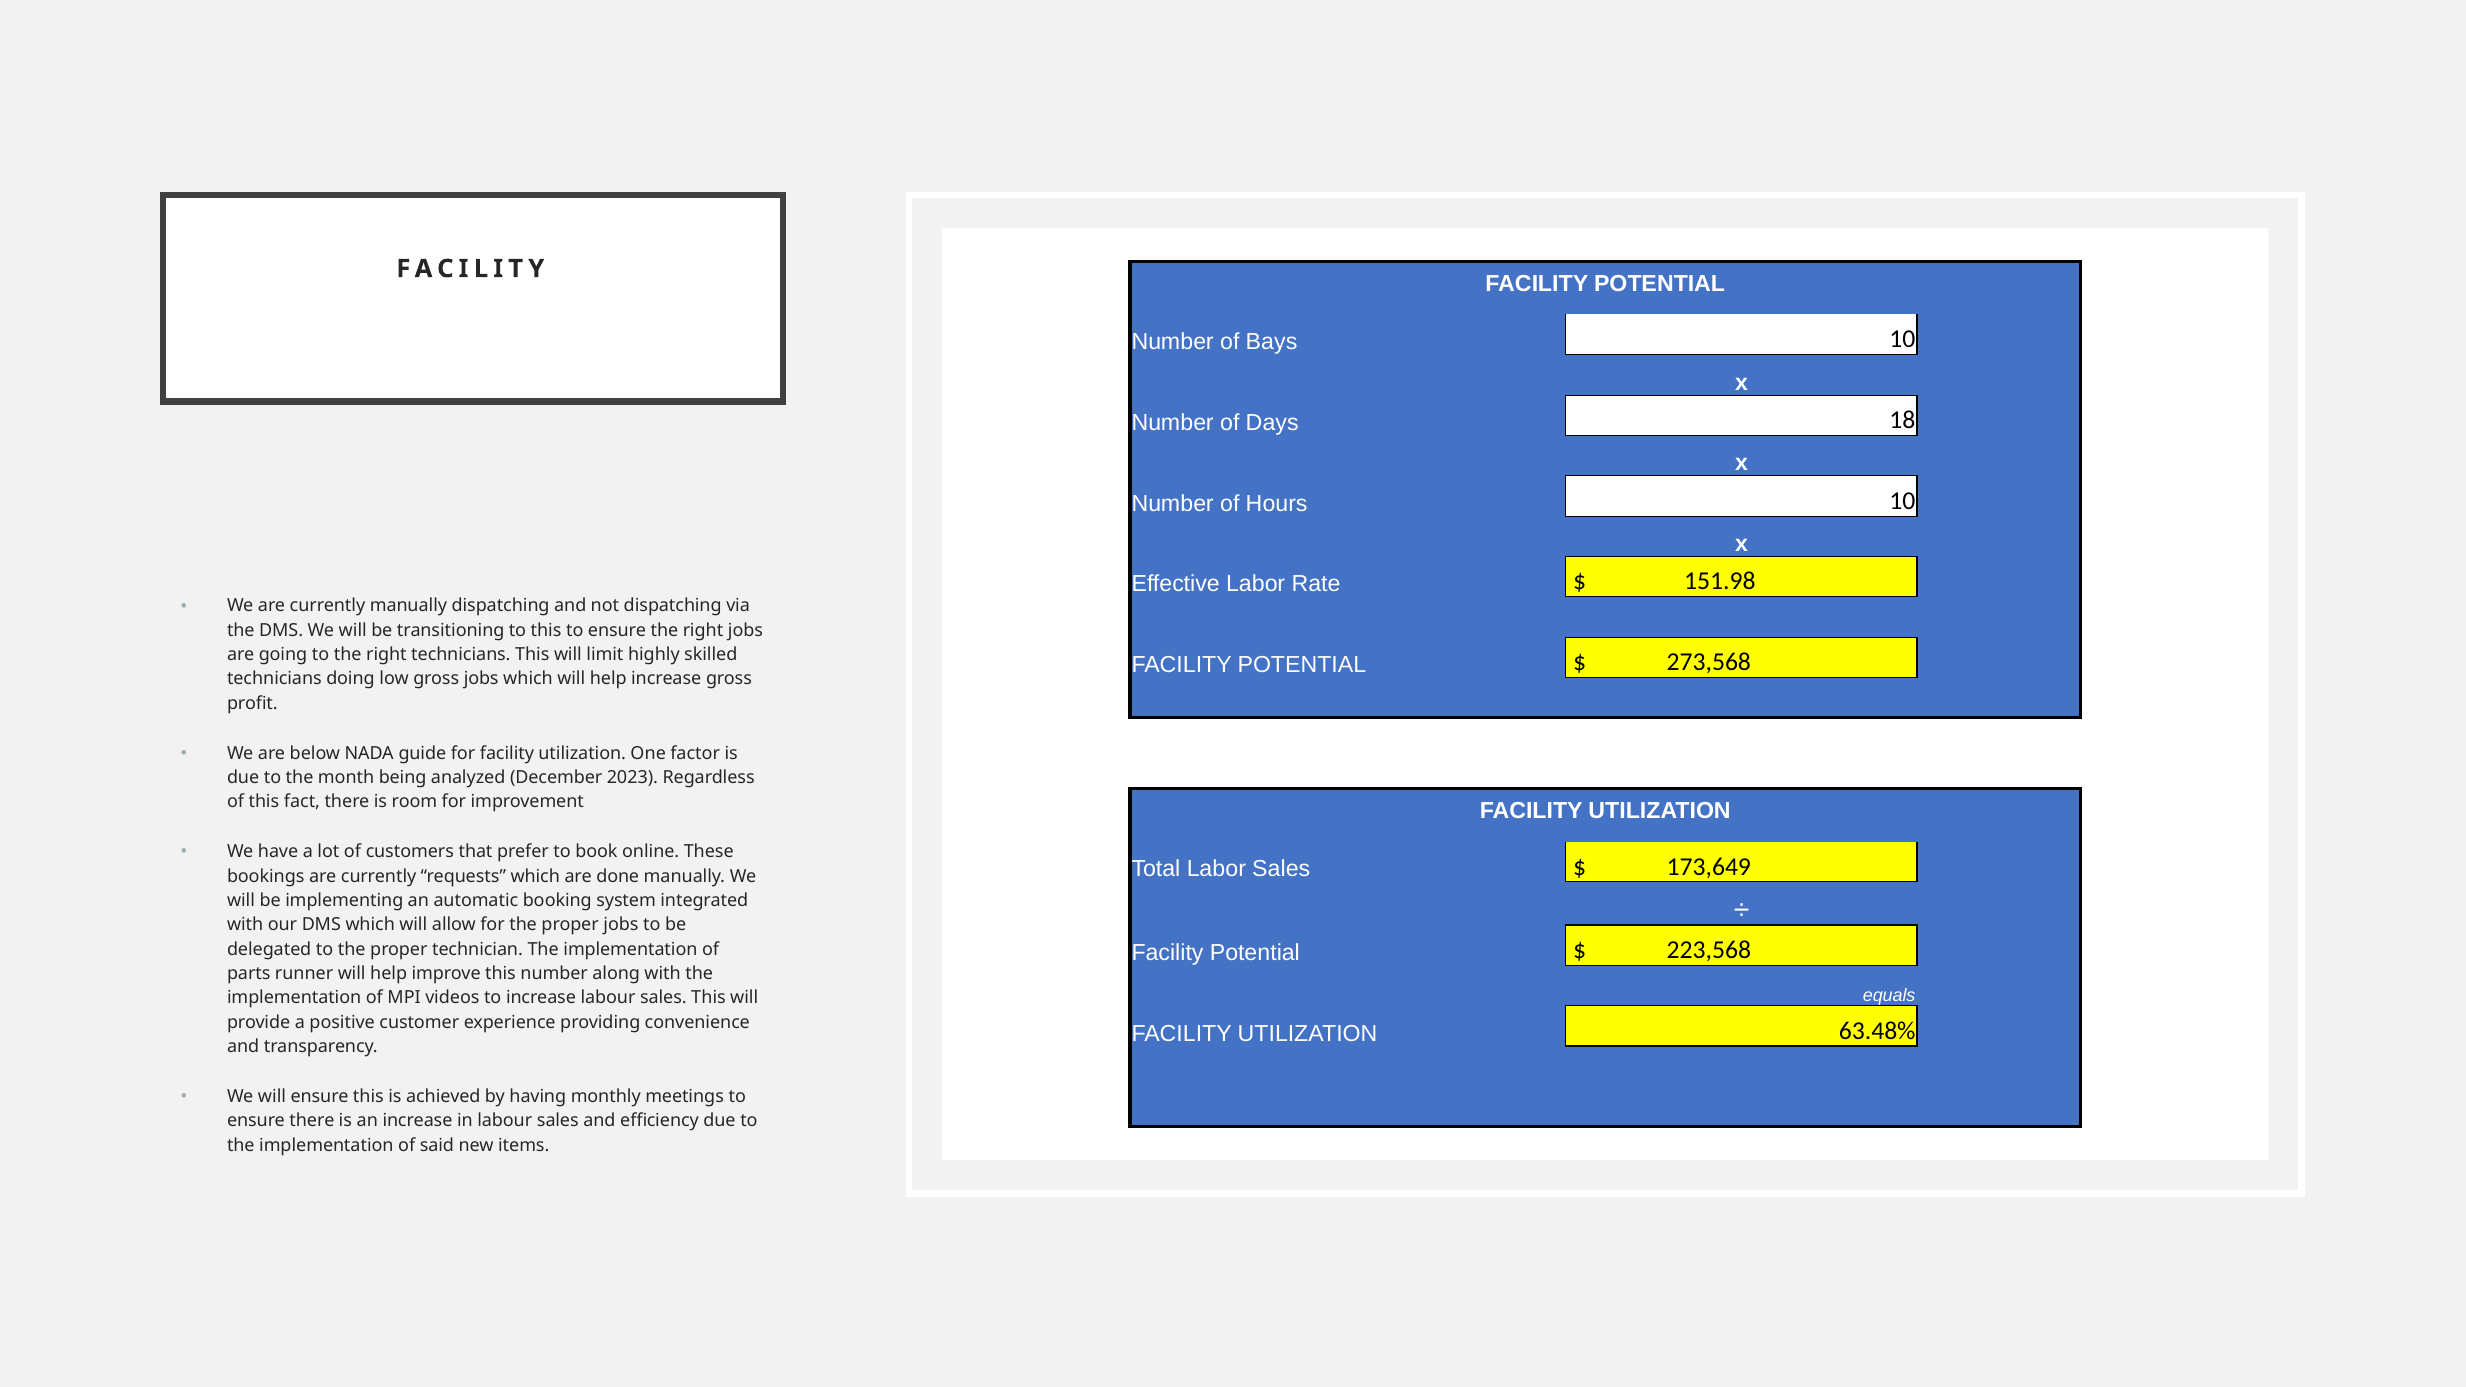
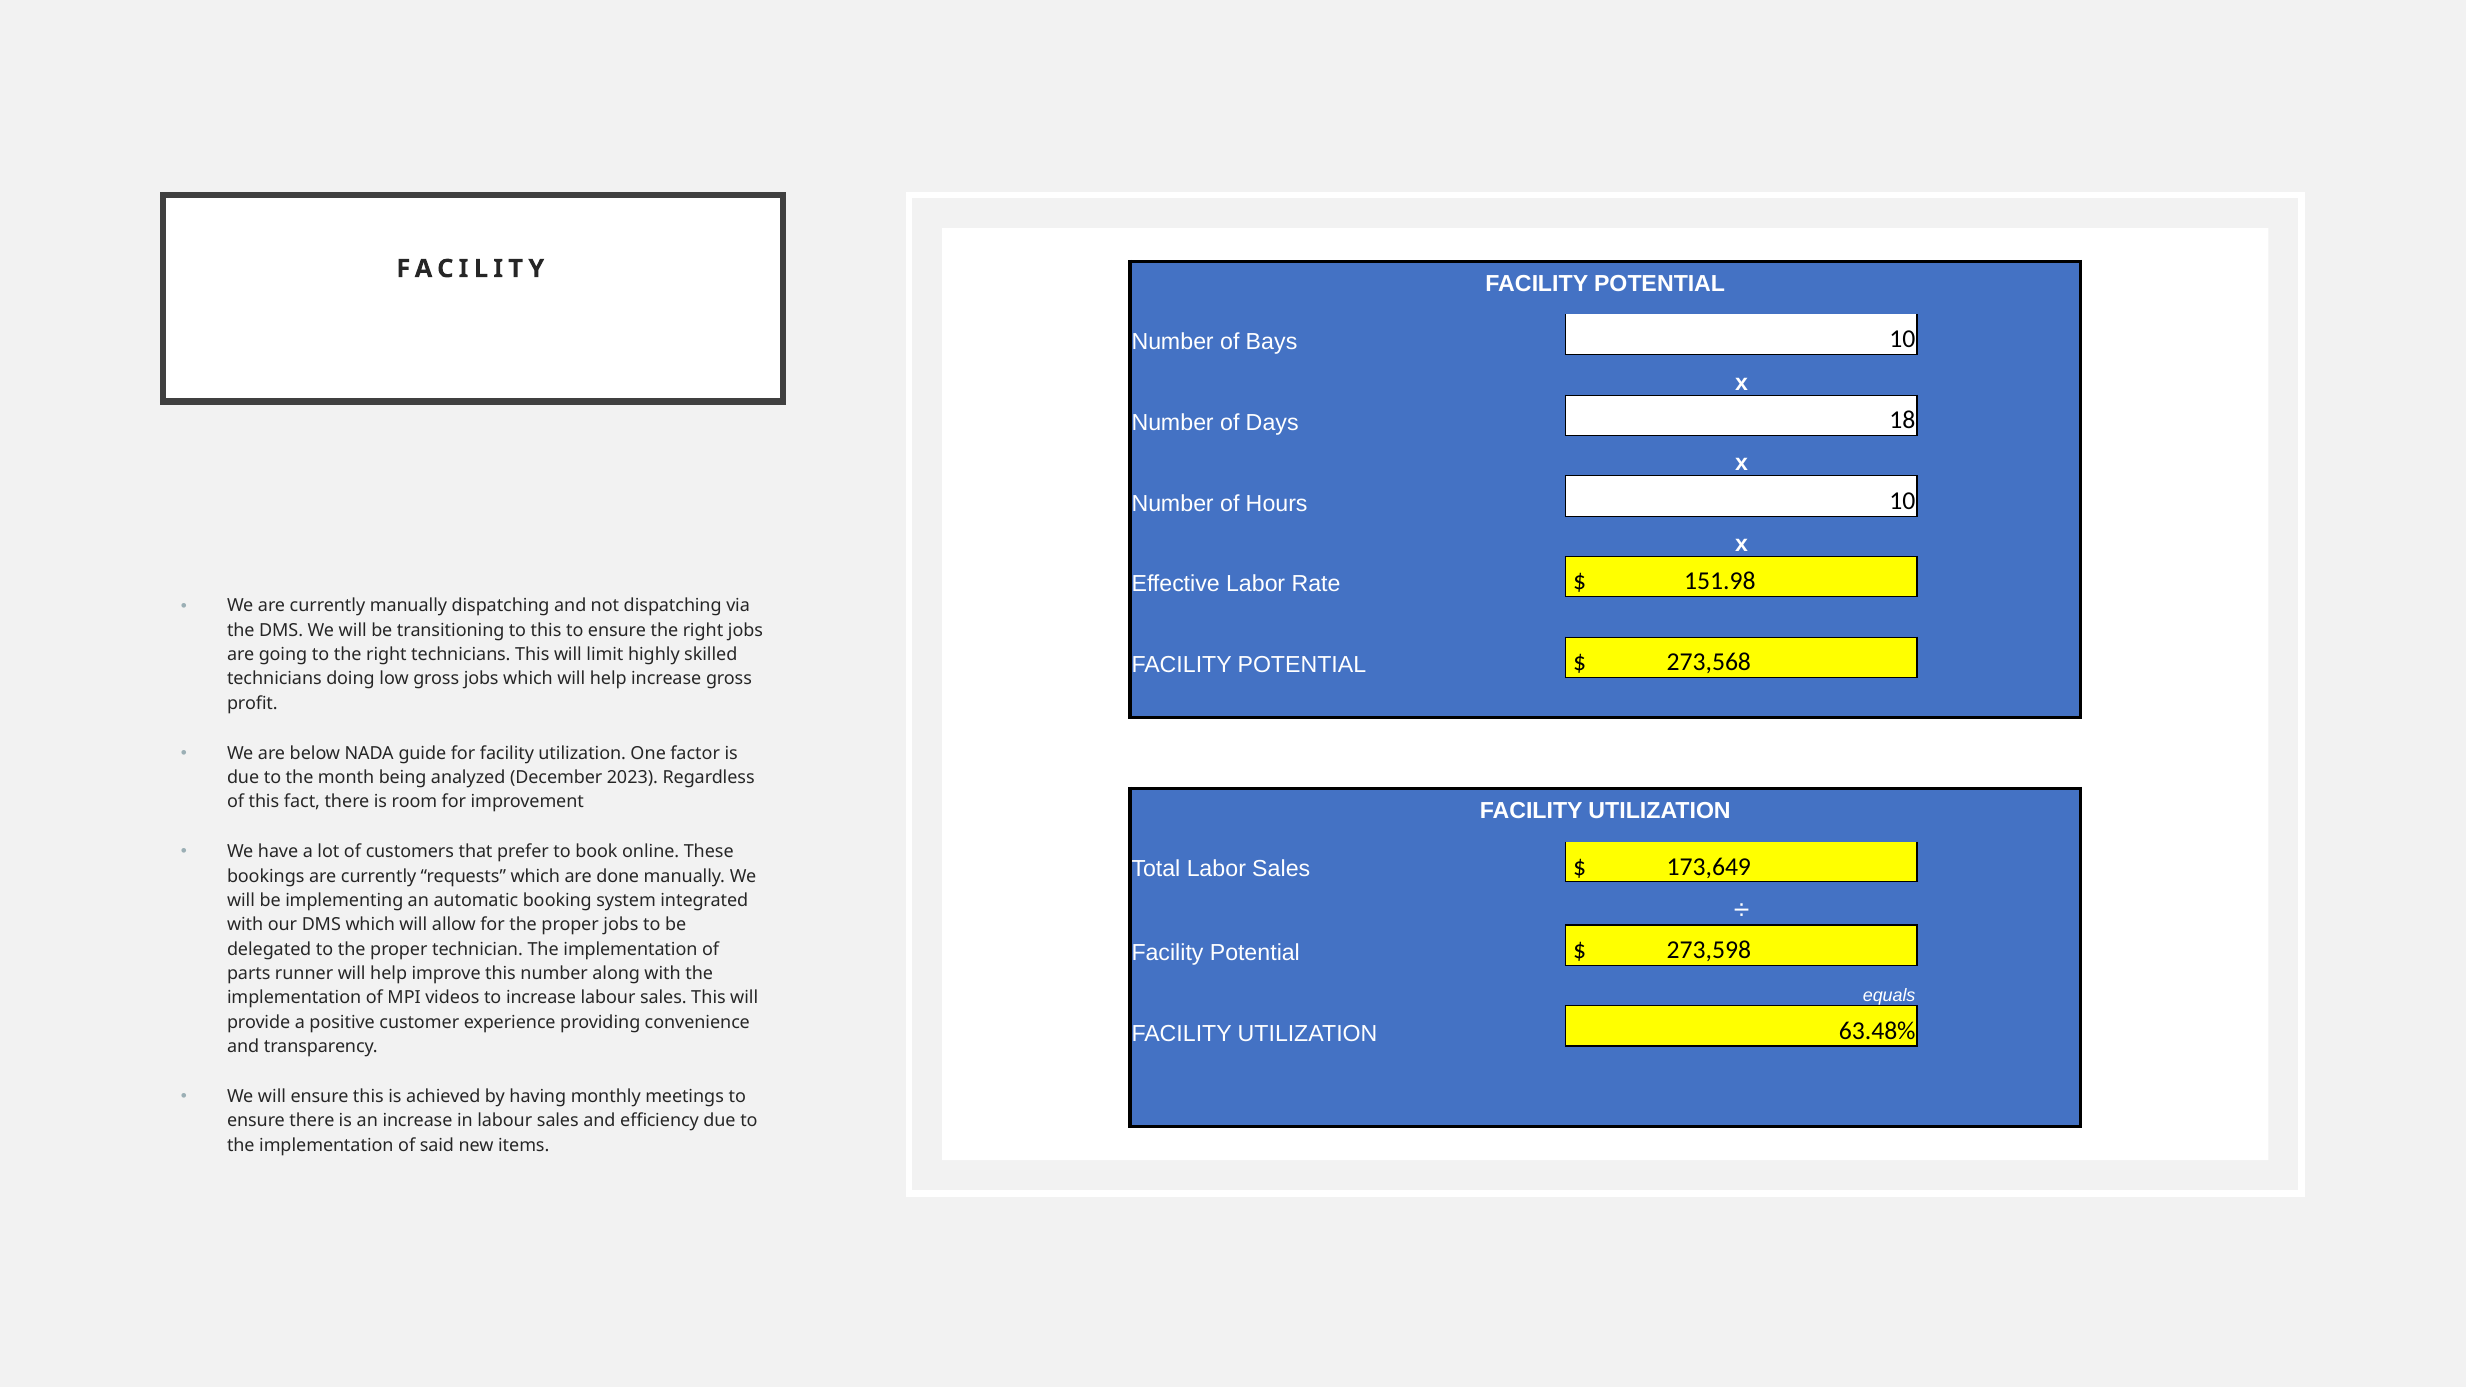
223,568: 223,568 -> 273,598 (1709, 950)
